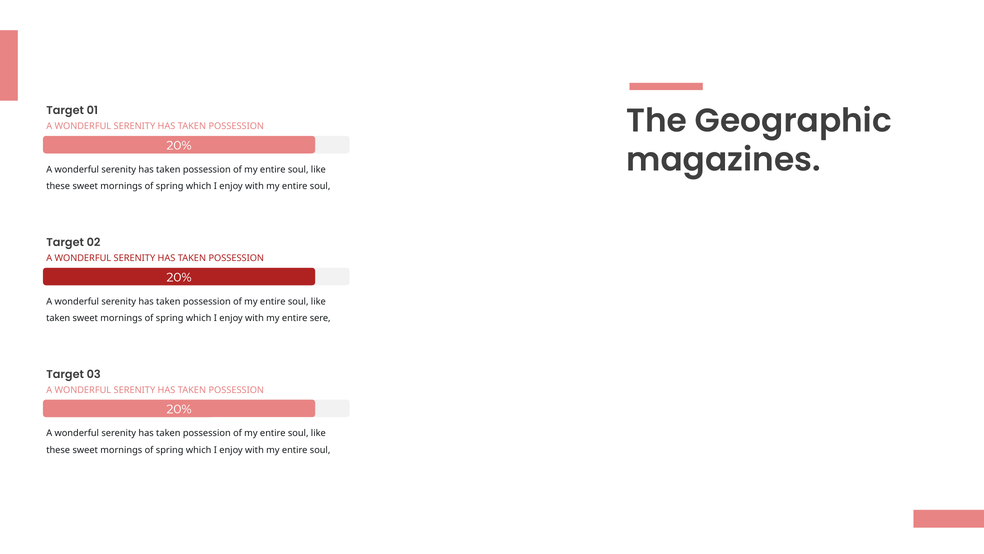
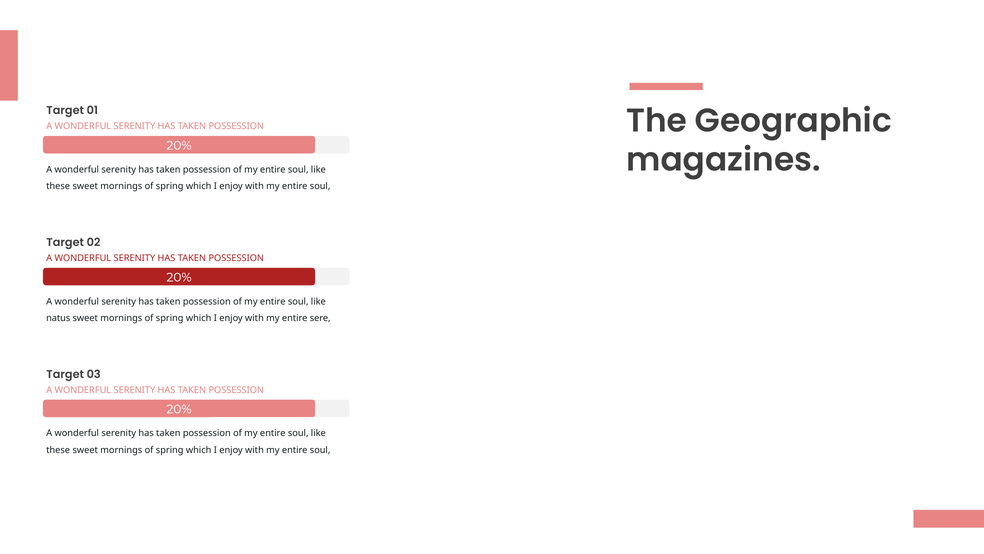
taken: taken -> natus (58, 318)
